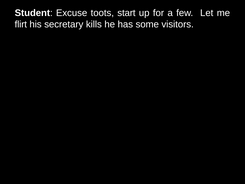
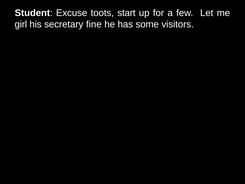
flirt: flirt -> girl (21, 24)
kills: kills -> fine (94, 24)
